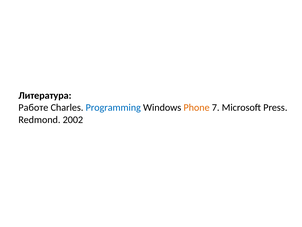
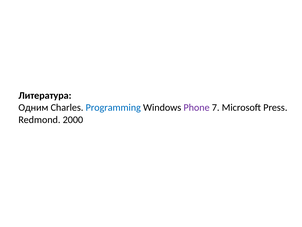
Работе: Работе -> Одним (33, 107)
Phone colour: orange -> purple (197, 107)
2002: 2002 -> 2000 (73, 119)
